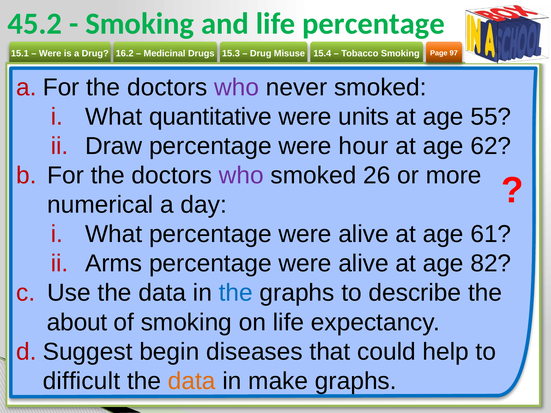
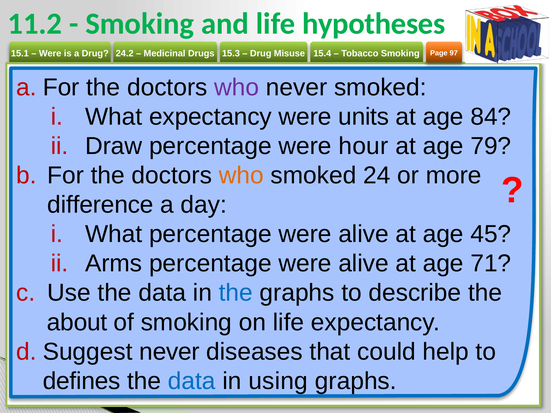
45.2: 45.2 -> 11.2 (35, 24)
life percentage: percentage -> hypotheses (374, 24)
16.2: 16.2 -> 24.2 (125, 54)
What quantitative: quantitative -> expectancy (210, 117)
55: 55 -> 84 (491, 117)
62: 62 -> 79 (491, 146)
who colour: purple -> orange (241, 176)
26: 26 -> 24 (377, 176)
numerical: numerical -> difference (100, 205)
61: 61 -> 45 (491, 234)
82: 82 -> 71 (491, 264)
begin: begin -> never (169, 352)
difficult: difficult -> defines (82, 381)
data colour: orange -> blue (192, 381)
make: make -> using (278, 381)
